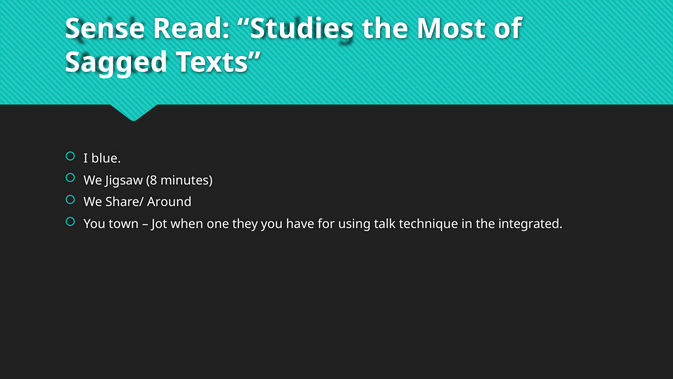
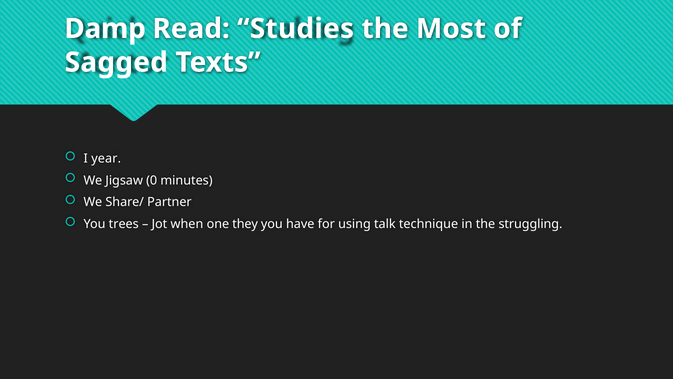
Sense: Sense -> Damp (105, 29)
blue: blue -> year (106, 158)
8: 8 -> 0 (152, 180)
Around: Around -> Partner (169, 202)
town: town -> trees (124, 224)
integrated: integrated -> struggling (530, 224)
